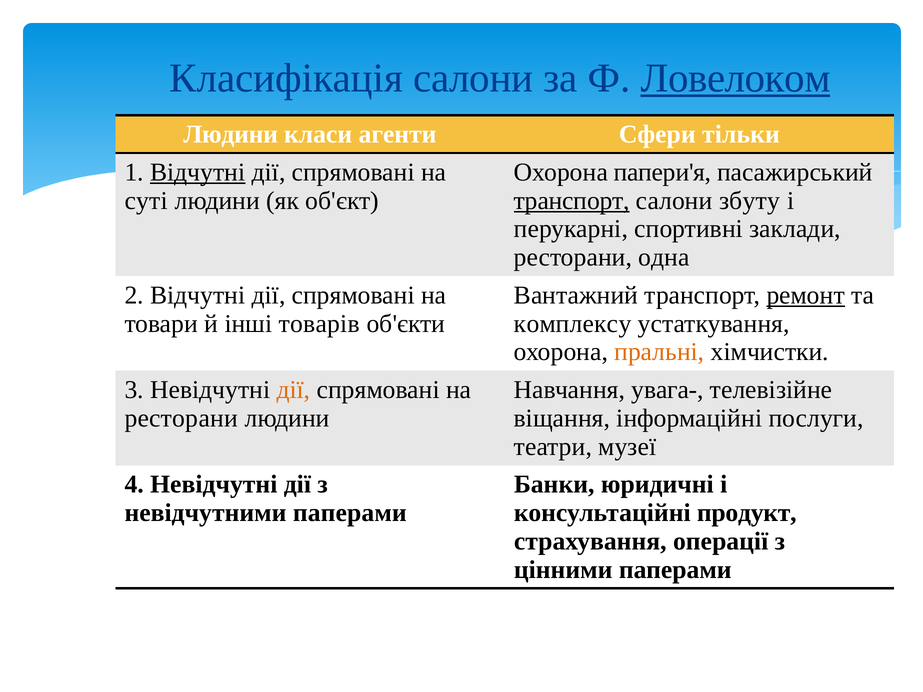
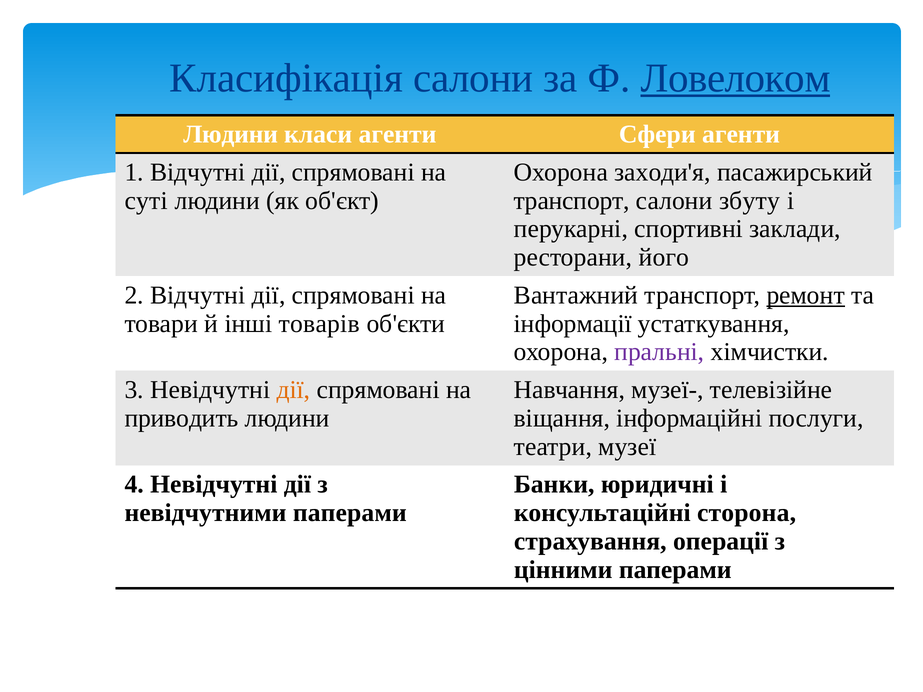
Сфери тільки: тільки -> агенти (741, 134)
Відчутні underline: present -> none (198, 172)
папери'я: папери'я -> заходи'я (662, 172)
транспорт underline: present -> none (572, 201)
одна: одна -> його (664, 258)
комплексу: комплексу -> інформації (573, 324)
пральні colour: orange -> purple (659, 352)
увага-: увага- -> музеї- (668, 390)
ресторани: ресторани -> приводить (181, 418)
продукт: продукт -> сторона (747, 513)
